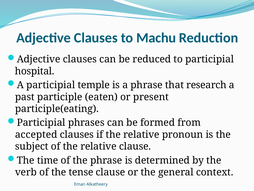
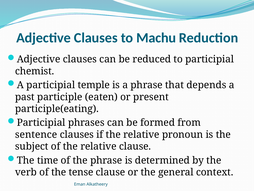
hospital: hospital -> chemist (35, 71)
research: research -> depends (206, 85)
accepted: accepted -> sentence (36, 134)
